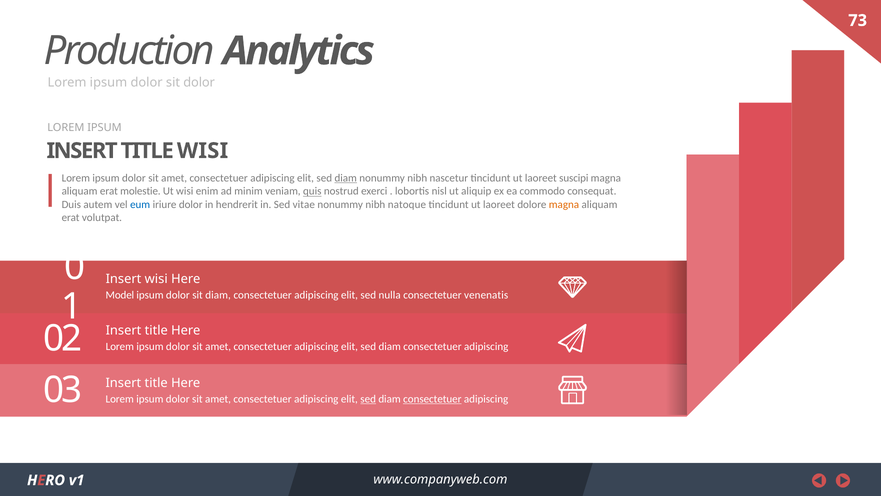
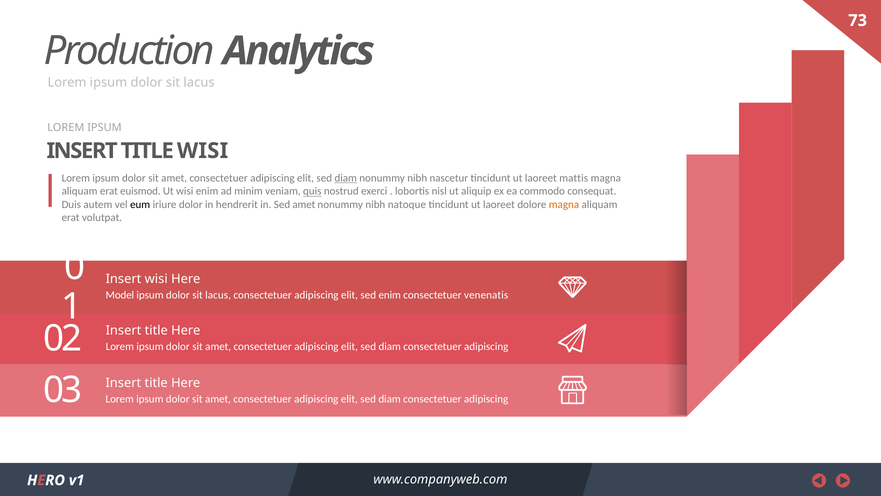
dolor: dolor -> lacus (199, 83)
suscipi: suscipi -> mattis (574, 178)
molestie: molestie -> euismod (140, 191)
eum colour: blue -> black (140, 204)
Sed vitae: vitae -> amet (304, 204)
diam: diam -> lacus (218, 295)
sed nulla: nulla -> enim (390, 295)
sed underline: present -> none (368, 399)
consectetuer underline: present -> none (432, 399)
